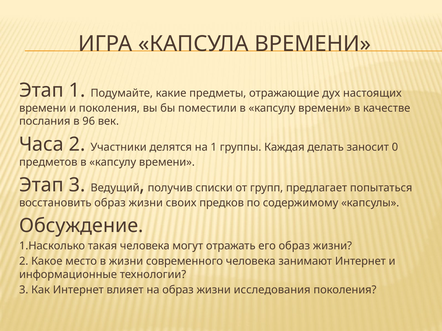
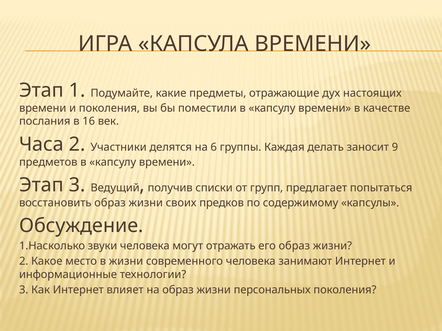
96: 96 -> 16 (89, 122)
на 1: 1 -> 6 (214, 147)
0: 0 -> 9 (395, 147)
такая: такая -> звуки (102, 246)
исследования: исследования -> персональных (272, 290)
